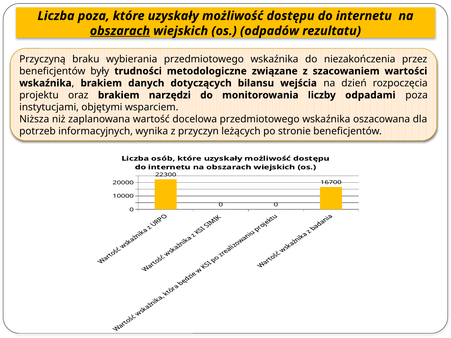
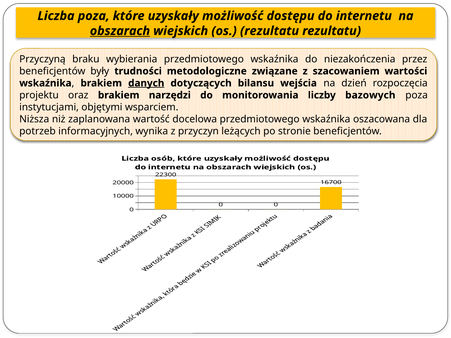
os odpadów: odpadów -> rezultatu (270, 31)
danych underline: none -> present (146, 83)
odpadami: odpadami -> bazowych (370, 95)
